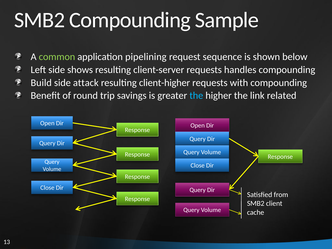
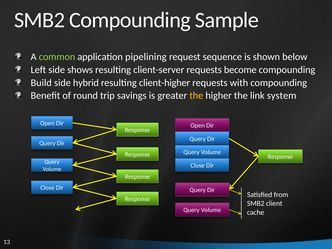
handles: handles -> become (240, 70)
attack: attack -> hybrid (86, 83)
the colour: light blue -> yellow (196, 96)
related: related -> system (282, 96)
